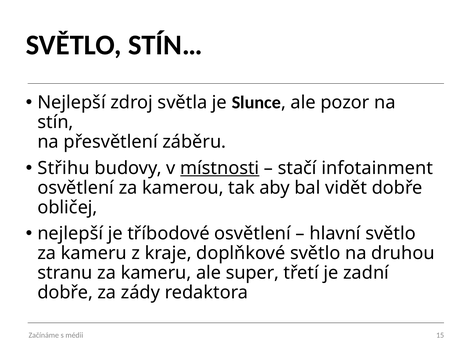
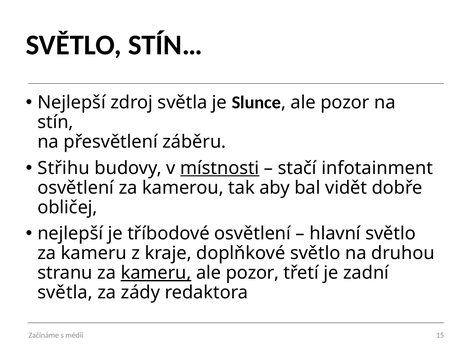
kameru underline: none -> present (156, 273)
super: super -> pozor (252, 273)
dobře: dobře -> světla (65, 293)
